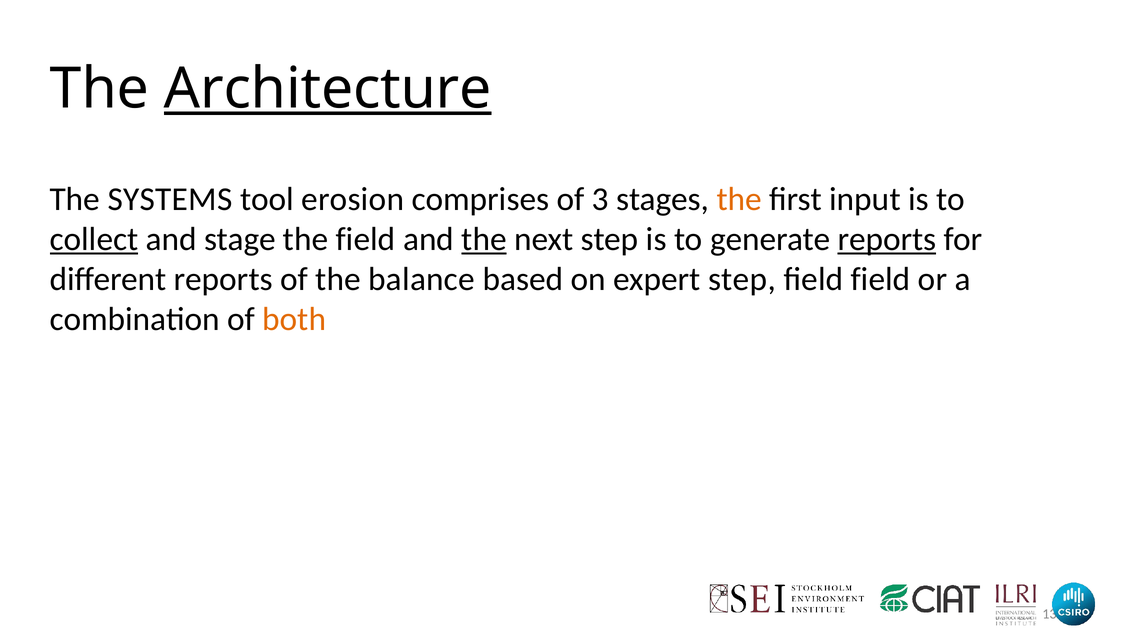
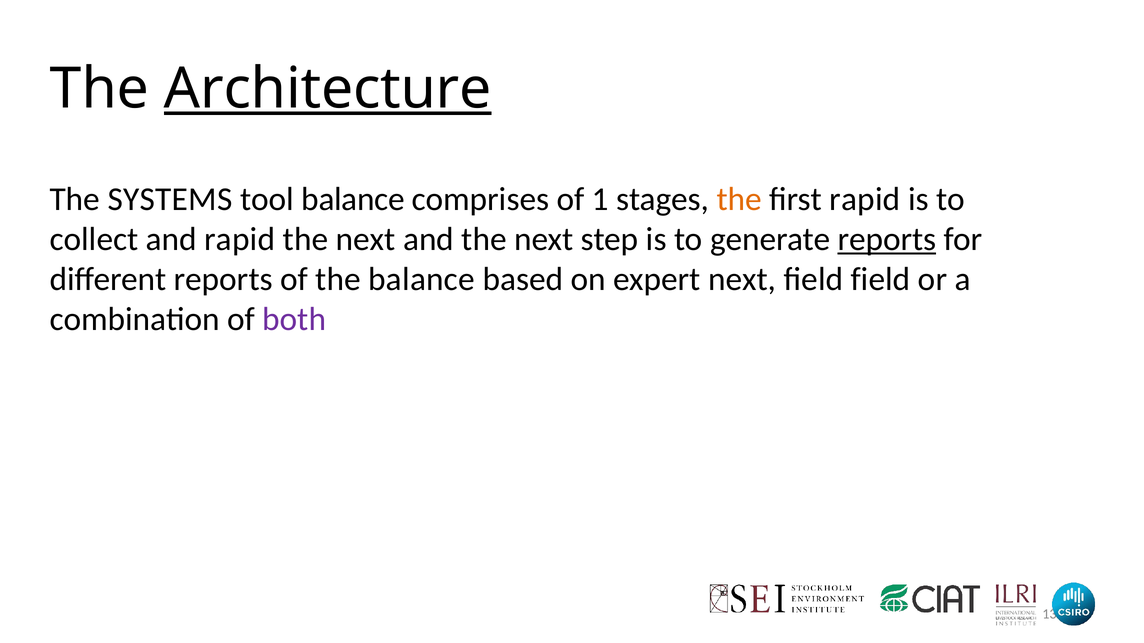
tool erosion: erosion -> balance (353, 199)
3: 3 -> 1 (600, 199)
first input: input -> rapid (865, 199)
collect underline: present -> none (94, 239)
and stage: stage -> rapid (240, 239)
field: field -> next (366, 239)
the underline: present -> none (484, 239)
expert step: step -> next (742, 280)
both colour: orange -> purple (294, 320)
